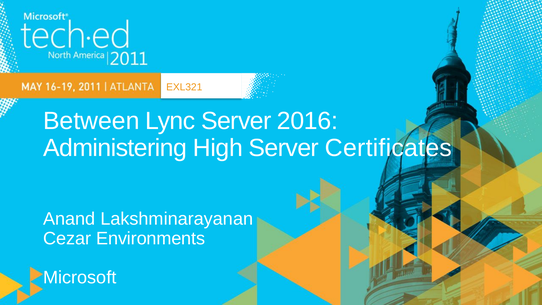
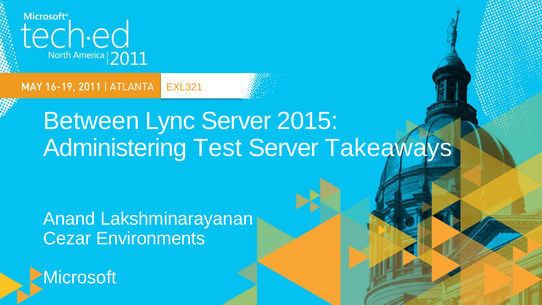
2016: 2016 -> 2015 (307, 121)
High: High -> Test (218, 148)
Certificates: Certificates -> Takeaways (388, 148)
